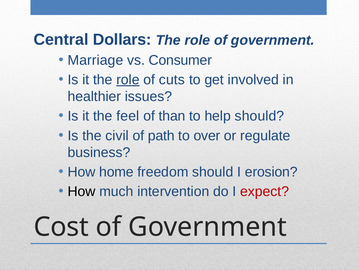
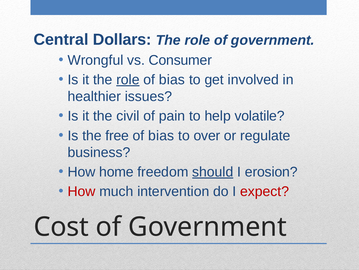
Marriage: Marriage -> Wrongful (96, 60)
cuts: cuts -> bias (172, 80)
feel: feel -> civil (128, 116)
than: than -> pain (172, 116)
help should: should -> volatile (260, 116)
civil: civil -> free (117, 135)
path: path -> bias (161, 135)
should underline: none -> present (213, 172)
How colour: black -> red (82, 191)
